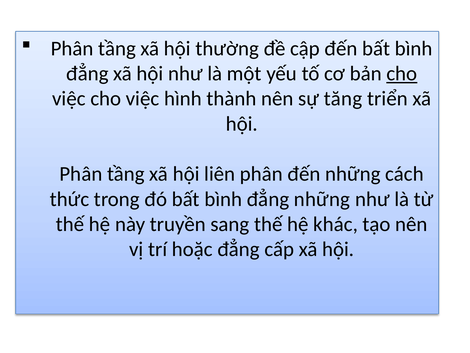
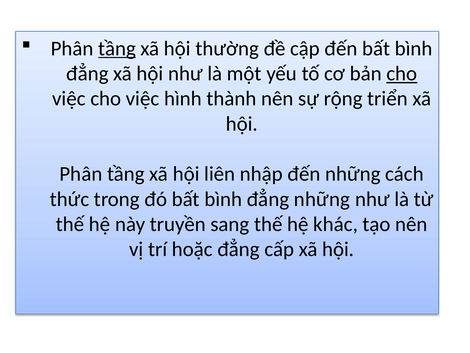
tầng underline: none -> present (117, 48)
tăng: tăng -> rộng (343, 99)
liên phân: phân -> nhập (261, 174)
